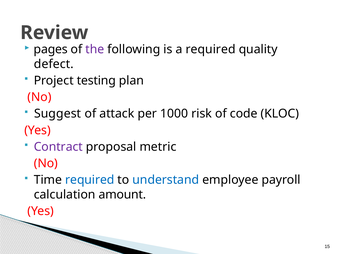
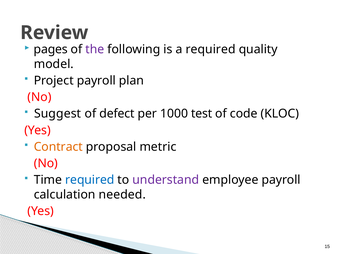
defect: defect -> model (54, 64)
Project testing: testing -> payroll (96, 80)
attack: attack -> defect (117, 113)
risk: risk -> test (202, 113)
Contract colour: purple -> orange (58, 147)
understand colour: blue -> purple (166, 180)
amount: amount -> needed (122, 194)
